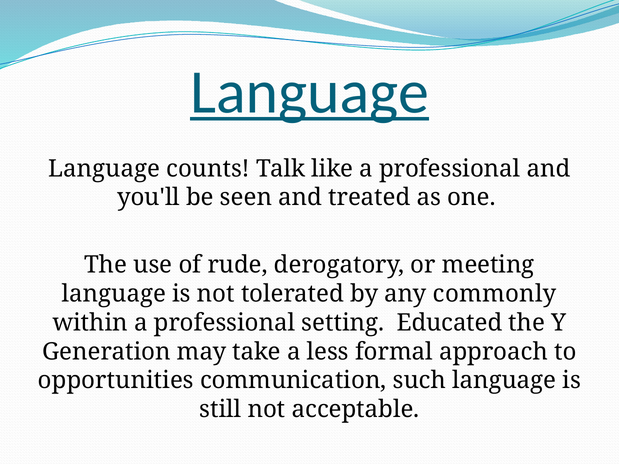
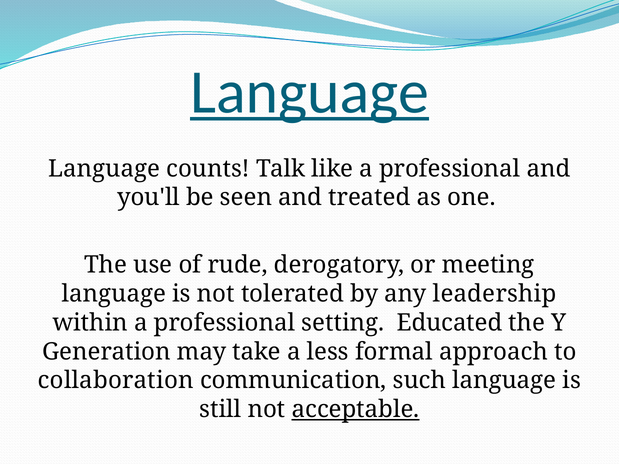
commonly: commonly -> leadership (495, 294)
opportunities: opportunities -> collaboration (116, 381)
acceptable underline: none -> present (356, 410)
